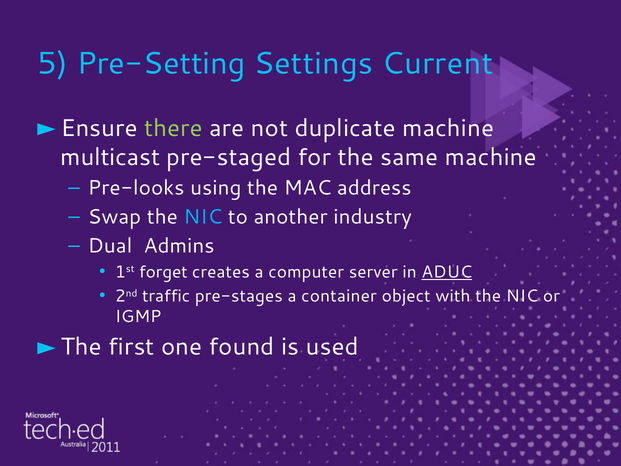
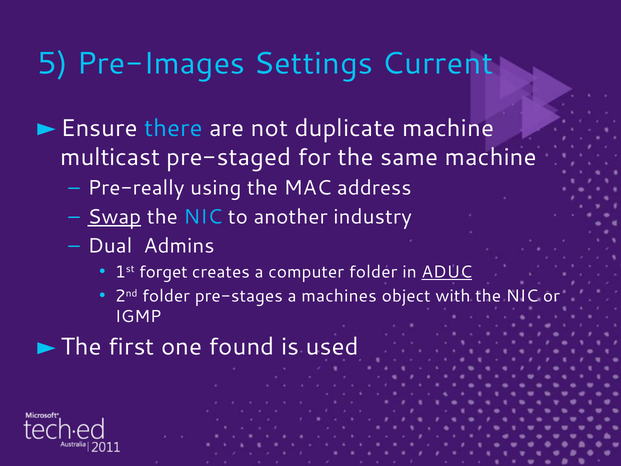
Pre-Setting: Pre-Setting -> Pre-Images (161, 64)
there colour: light green -> light blue (174, 128)
Pre-looks: Pre-looks -> Pre-really (136, 188)
Swap underline: none -> present (114, 217)
computer server: server -> folder (373, 272)
2nd traffic: traffic -> folder (166, 296)
container: container -> machines (339, 296)
